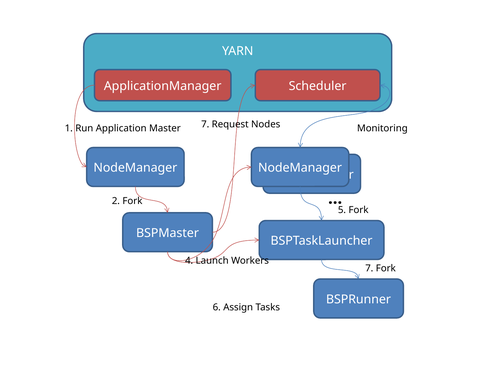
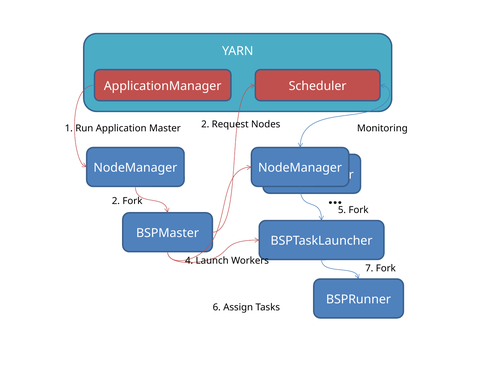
Master 7: 7 -> 2 (205, 124)
